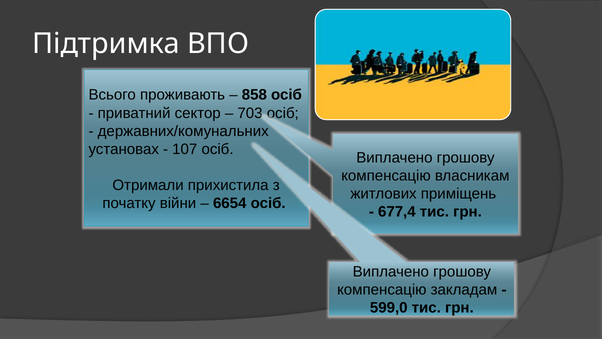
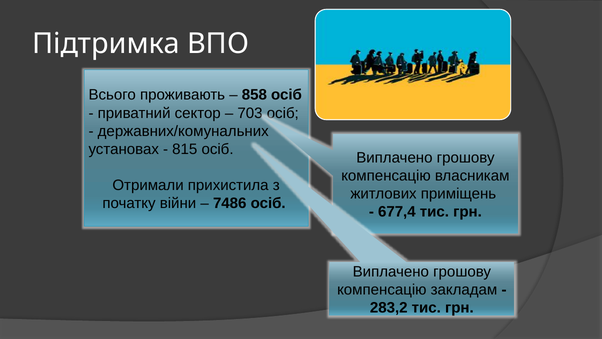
107: 107 -> 815 (185, 149)
6654: 6654 -> 7486 (230, 203)
599,0: 599,0 -> 283,2 (389, 308)
